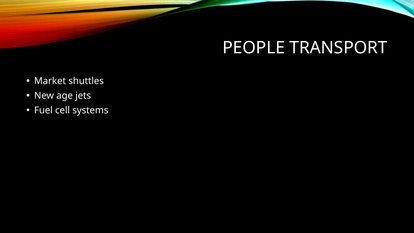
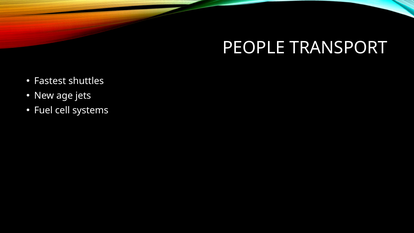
Market: Market -> Fastest (50, 81)
